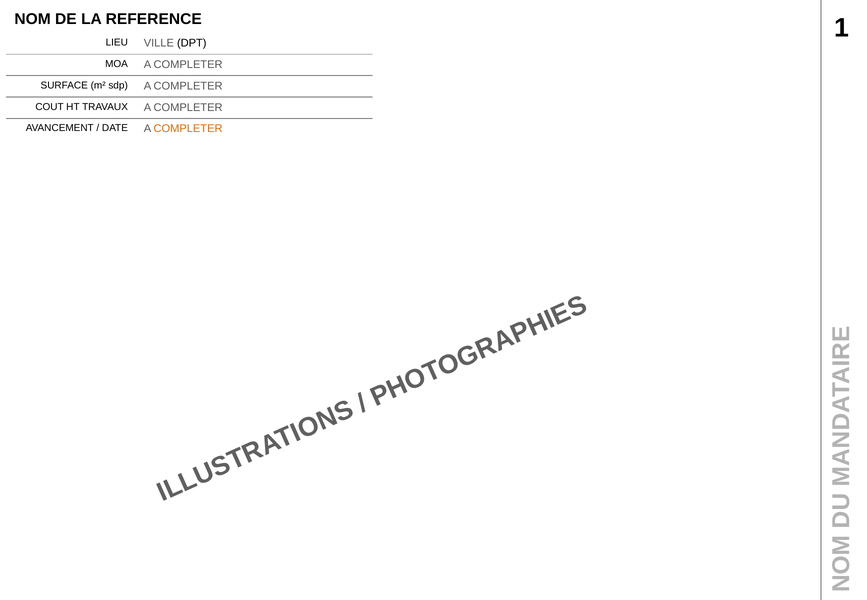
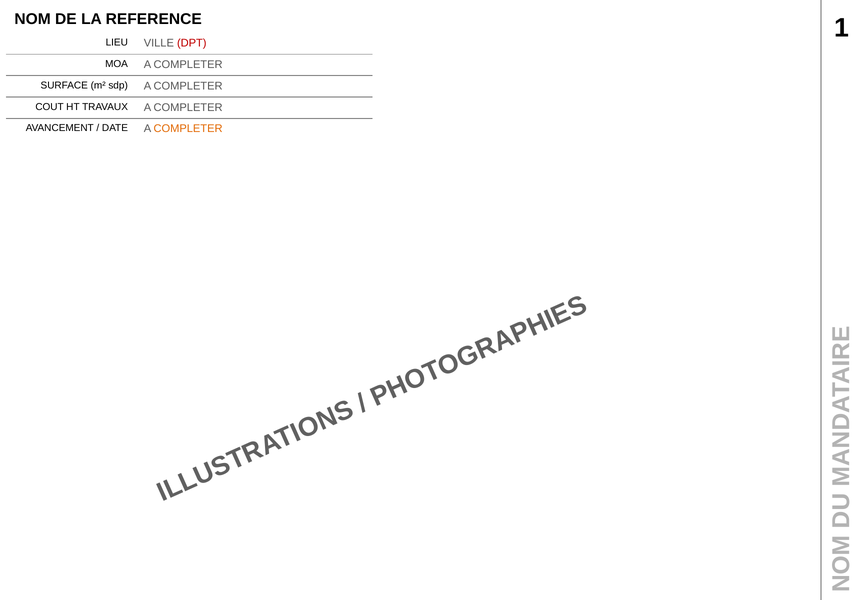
DPT colour: black -> red (192, 43)
